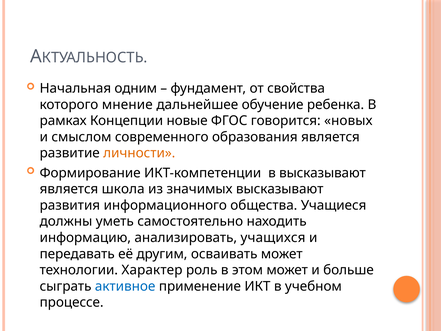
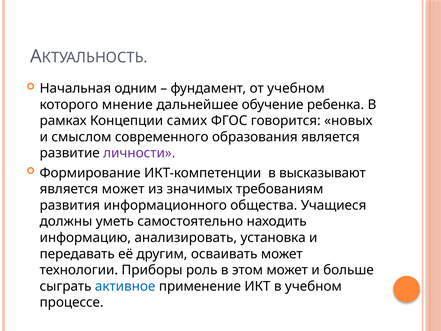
от свойства: свойства -> учебном (296, 88)
новые: новые -> самих (187, 121)
личности colour: orange -> purple (139, 153)
является школа: школа -> может (123, 189)
значимых высказывают: высказывают -> требованиям (280, 189)
учащихся: учащихся -> установка (273, 238)
Характер: Характер -> Приборы (152, 270)
